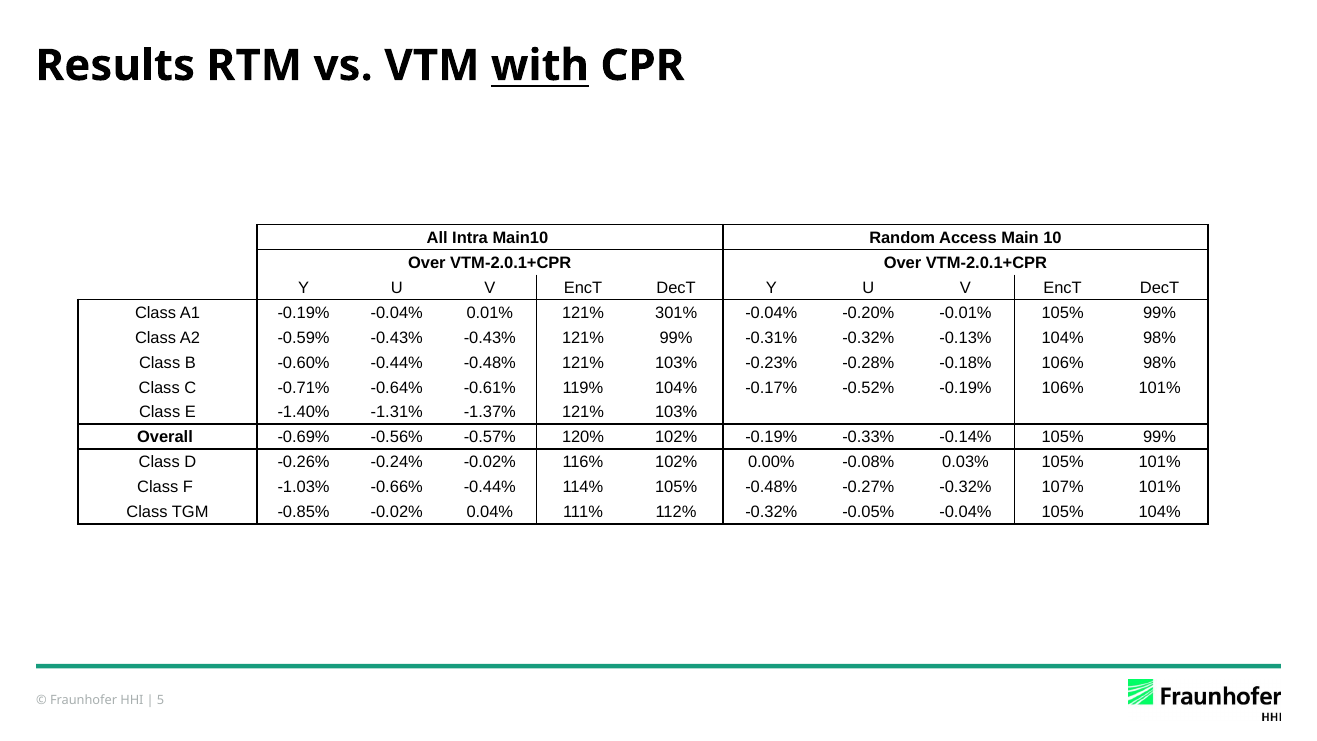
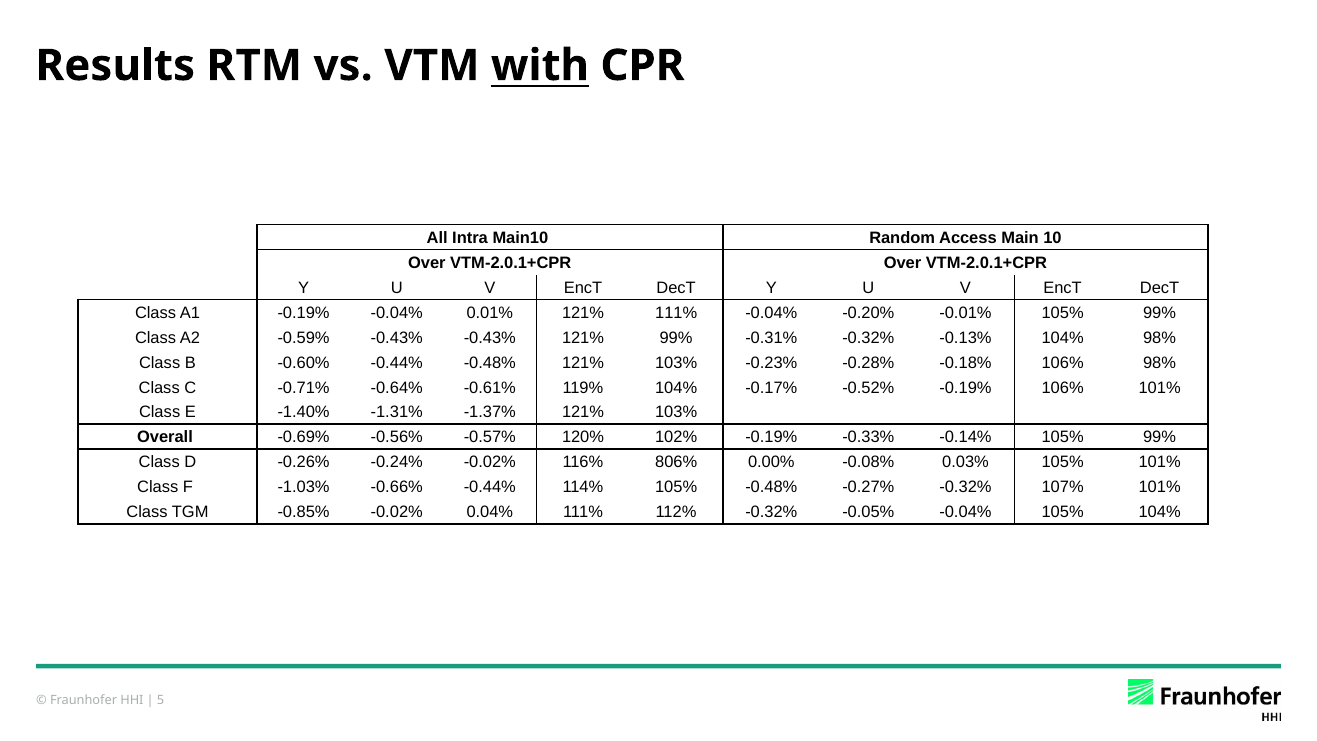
121% 301%: 301% -> 111% (676, 313)
116% 102%: 102% -> 806% (676, 462)
